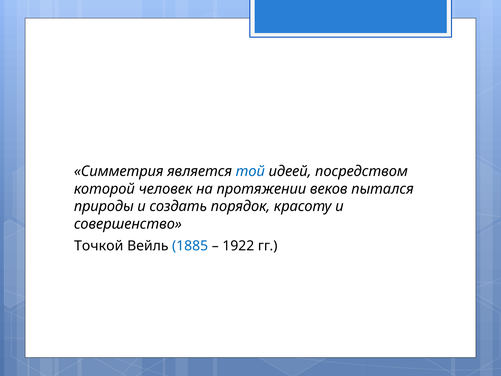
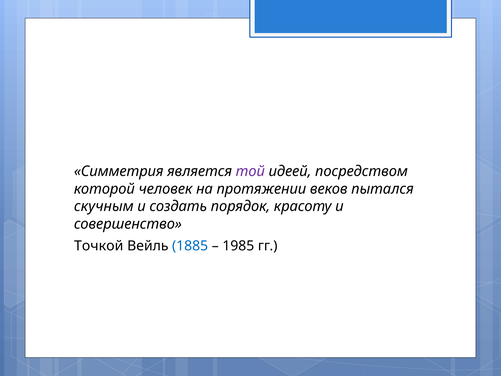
той colour: blue -> purple (250, 171)
природы: природы -> скучным (104, 206)
1922: 1922 -> 1985 (238, 246)
